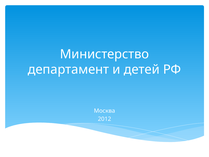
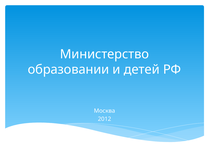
департамент: департамент -> образовании (68, 69)
